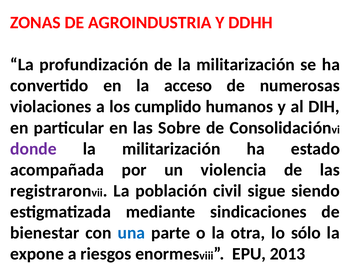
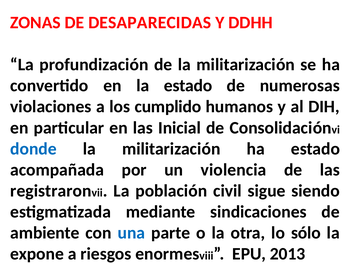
AGROINDUSTRIA: AGROINDUSTRIA -> DESAPARECIDAS (150, 23)
la acceso: acceso -> estado (188, 86)
Sobre: Sobre -> Inicial (180, 128)
donde colour: purple -> blue (33, 149)
bienestar: bienestar -> ambiente (45, 233)
